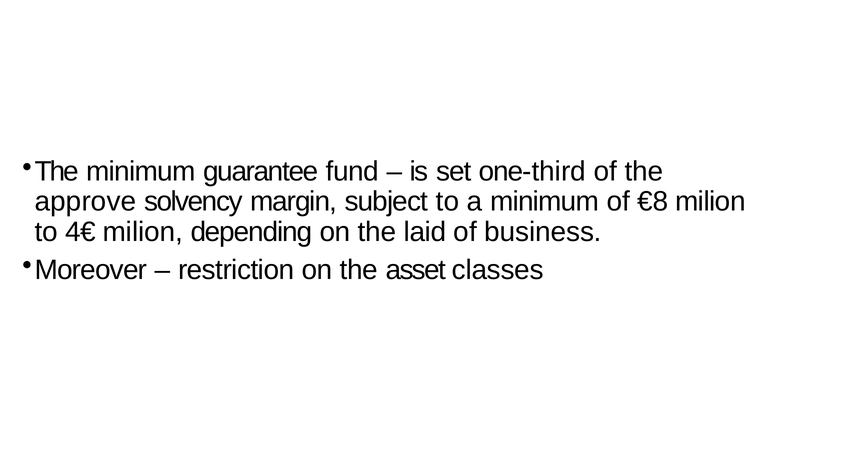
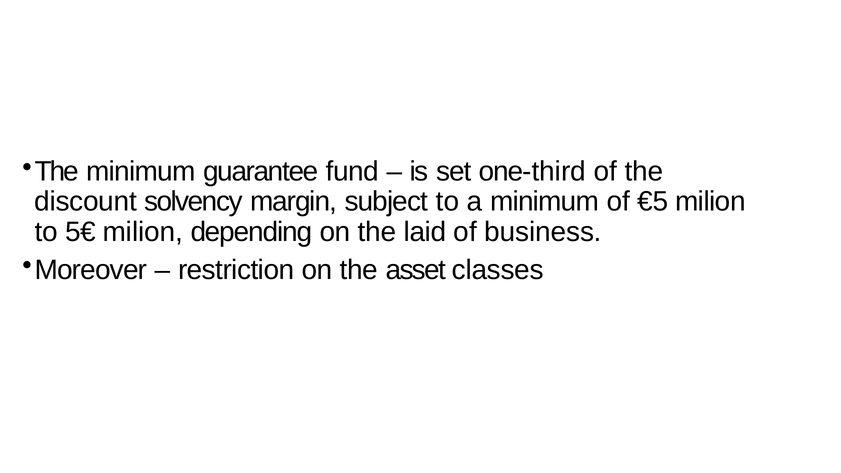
approve: approve -> discount (86, 202)
€8: €8 -> €5 (653, 202)
4€: 4€ -> 5€ (80, 232)
